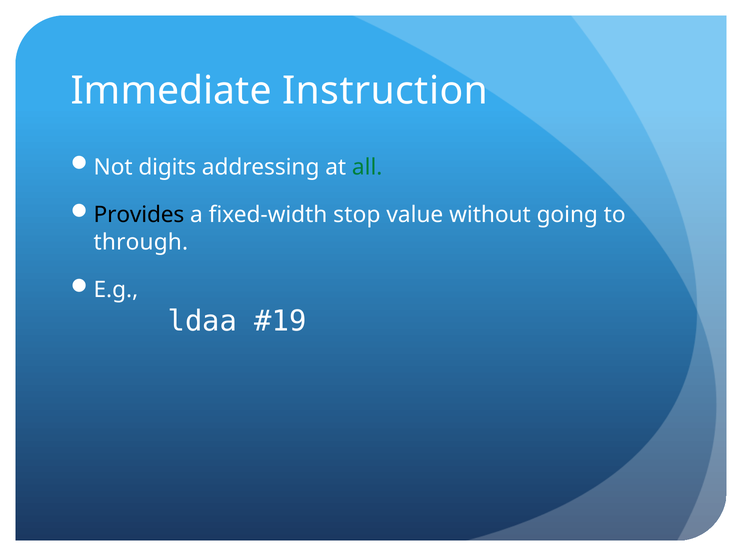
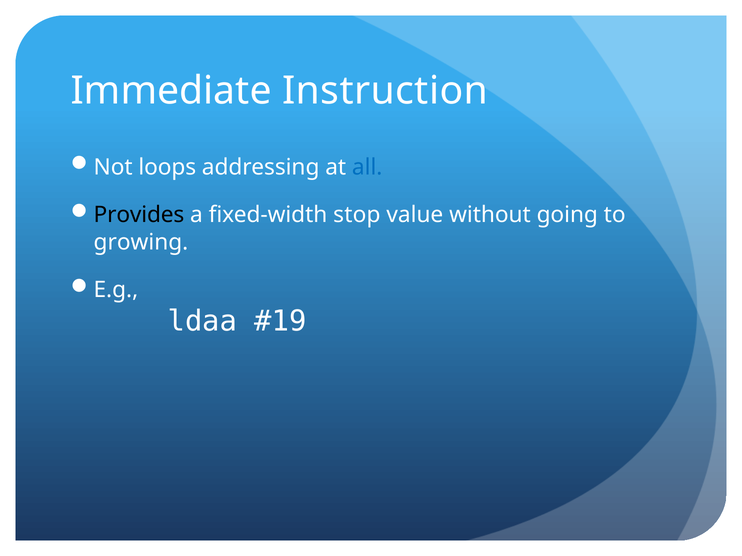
digits: digits -> loops (167, 167)
all colour: green -> blue (367, 167)
through: through -> growing (141, 242)
